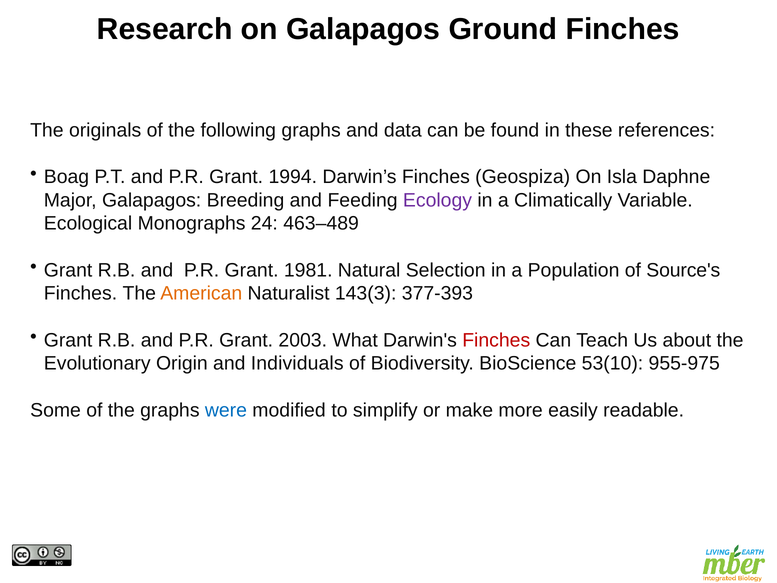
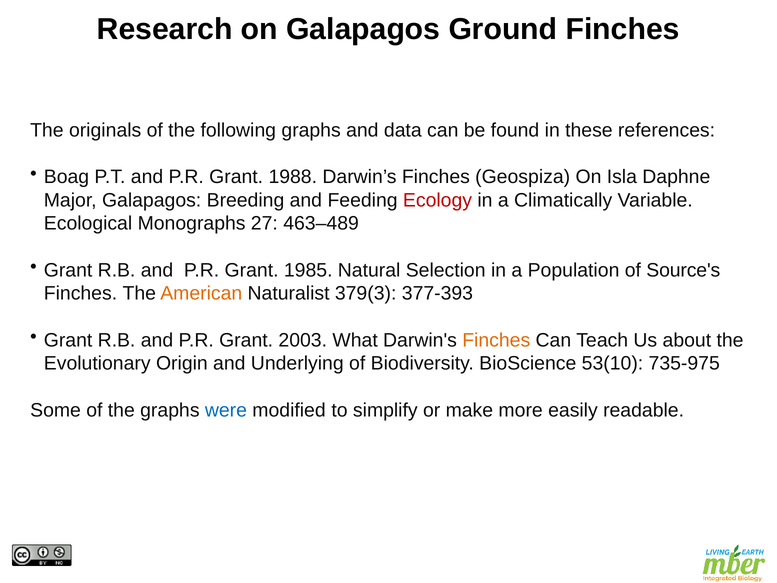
1994: 1994 -> 1988 (293, 177)
Ecology colour: purple -> red (438, 200)
24: 24 -> 27 (264, 223)
1981: 1981 -> 1985 (308, 270)
143(3: 143(3 -> 379(3 (366, 293)
Finches colour: red -> orange (496, 340)
Individuals: Individuals -> Underlying (297, 363)
955-975: 955-975 -> 735-975 (684, 363)
